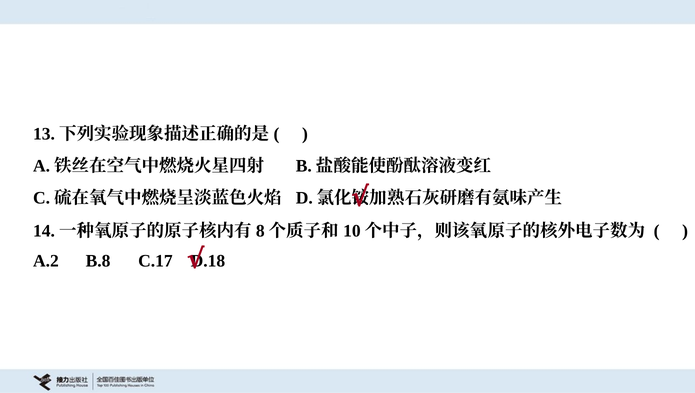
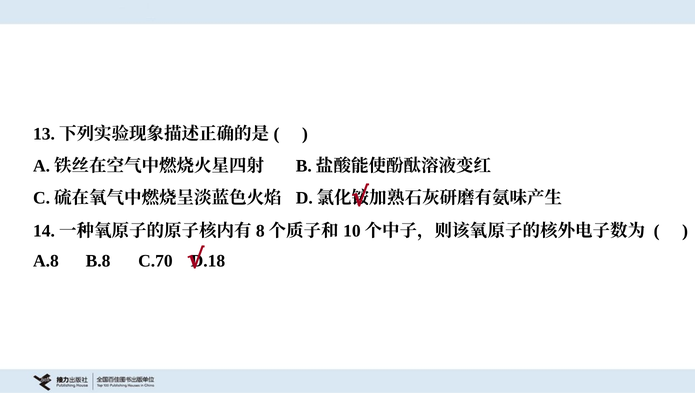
A.2: A.2 -> A.8 (46, 261)
C.17: C.17 -> C.70 (155, 261)
